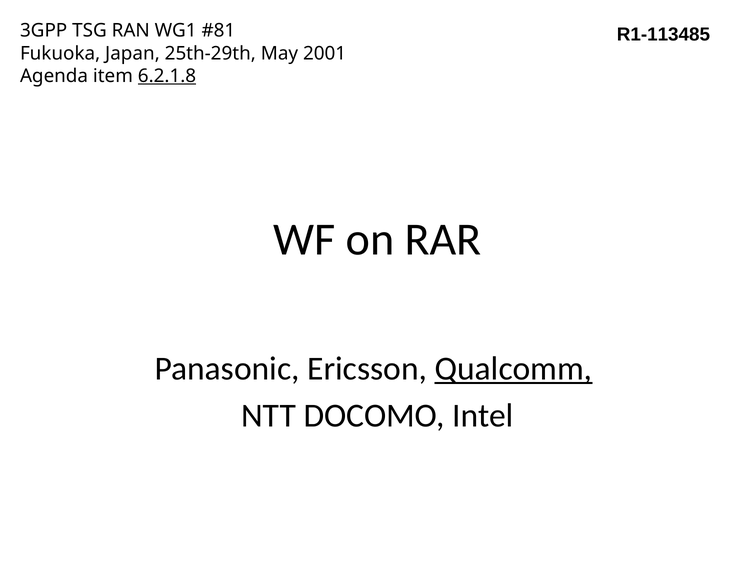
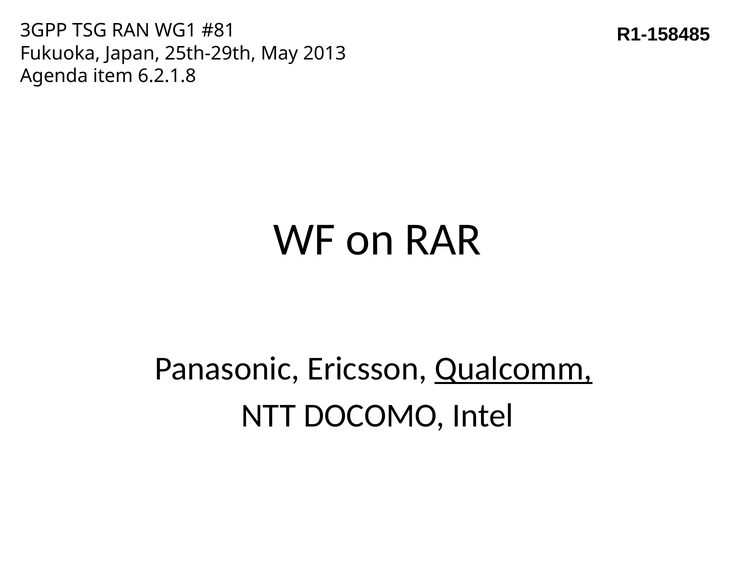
R1-113485: R1-113485 -> R1-158485 (663, 35)
2001: 2001 -> 2013 (325, 53)
6.2.1.8 underline: present -> none (167, 76)
